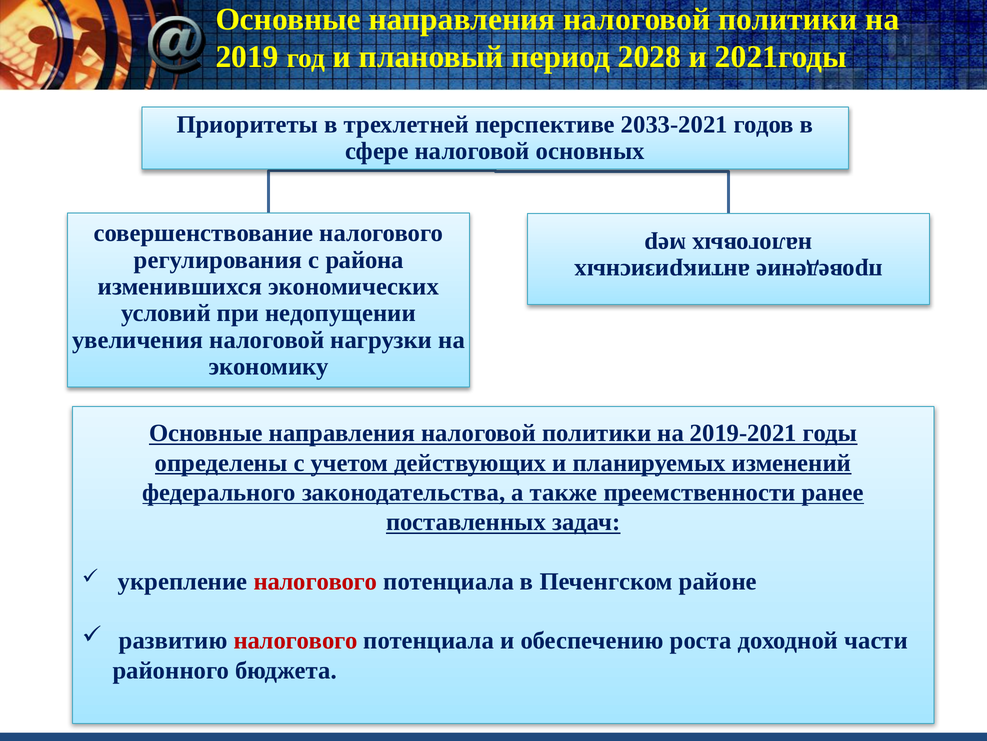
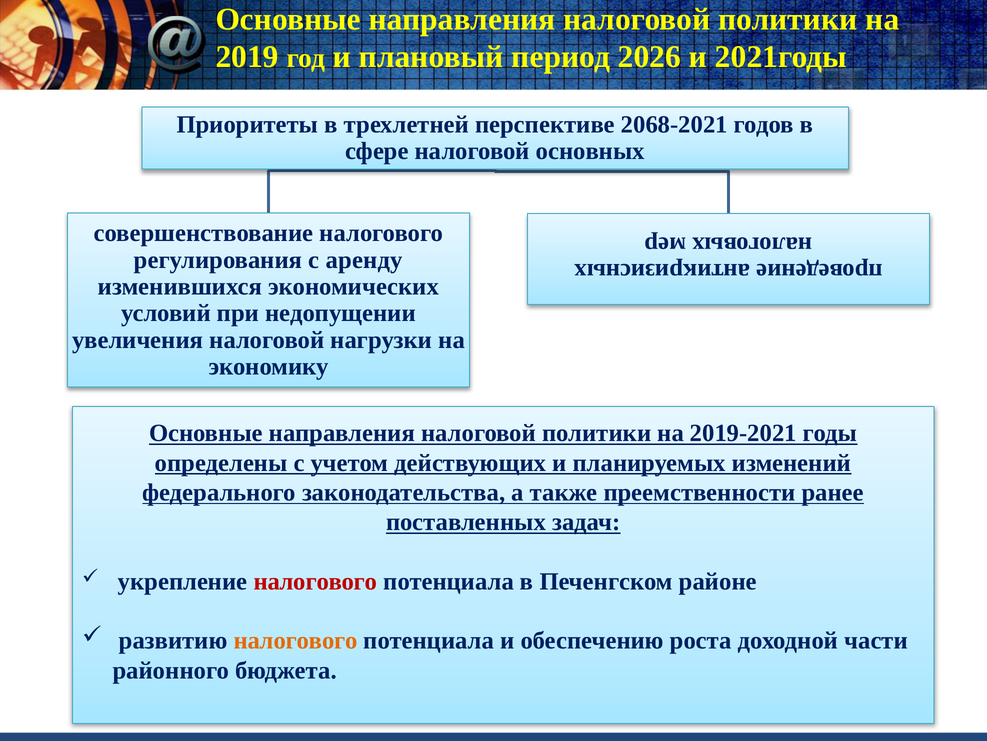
2028: 2028 -> 2026 (649, 57)
2033-2021: 2033-2021 -> 2068-2021 (674, 124)
района: района -> аренду (364, 260)
налогового colour: red -> orange (296, 640)
